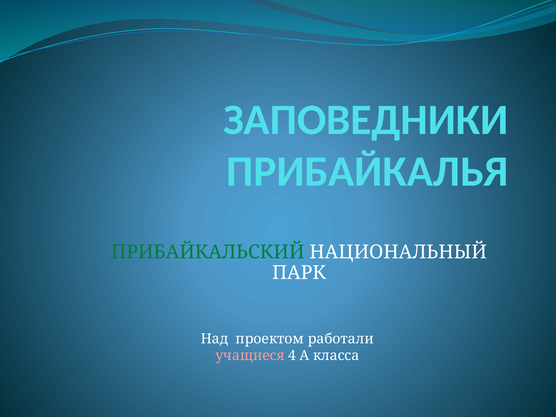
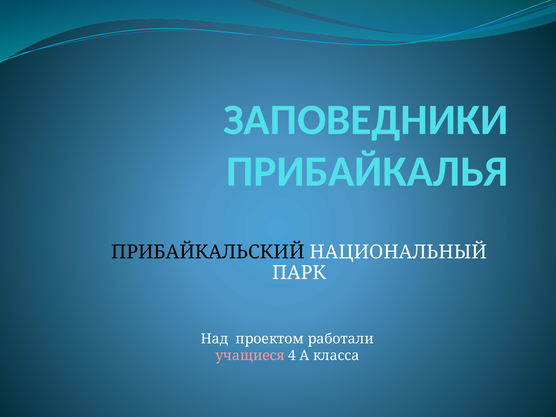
ПРИБАЙКАЛЬСКИЙ colour: green -> black (208, 252)
